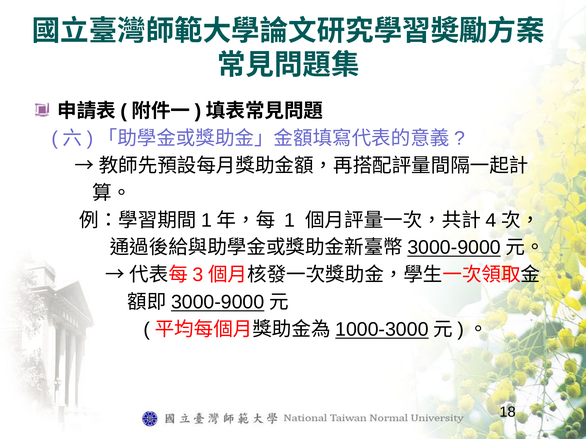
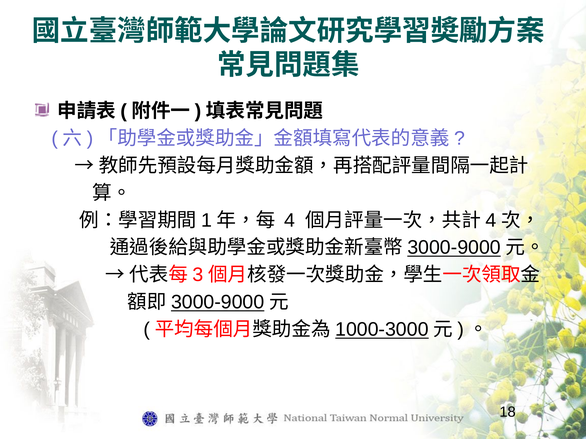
1: 1 -> 4 (290, 220)
